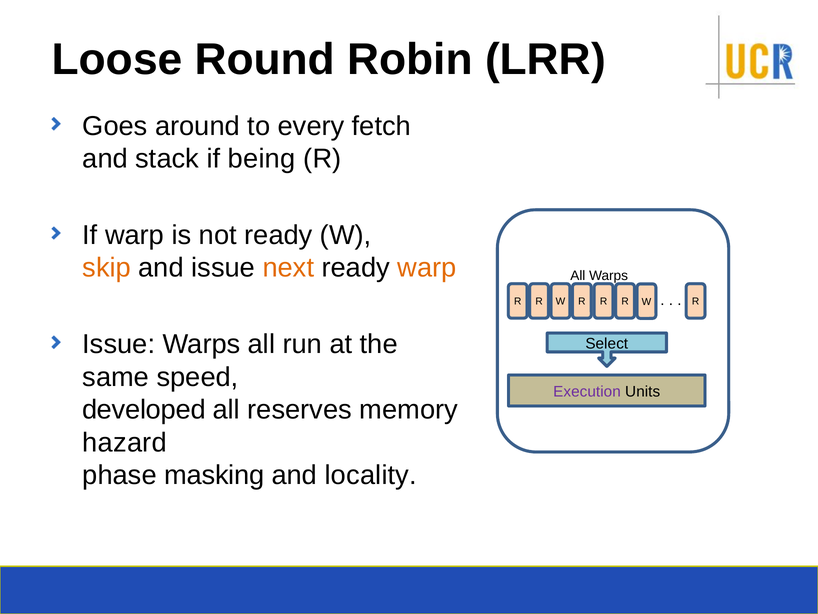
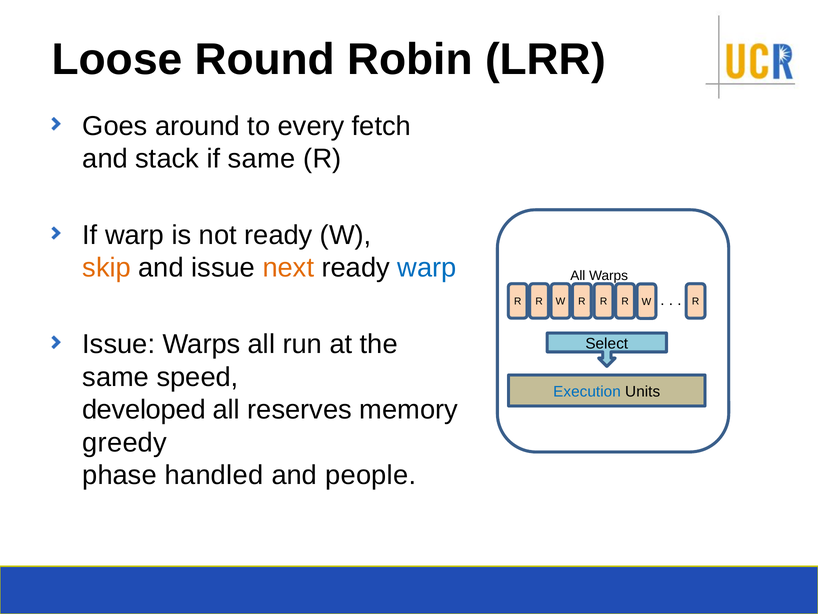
if being: being -> same (262, 159)
warp colour: orange -> blue (427, 268)
Execution colour: purple -> blue (587, 391)
hazard: hazard -> greedy (125, 442)
masking: masking -> handled (214, 475)
locality: locality -> people (371, 475)
